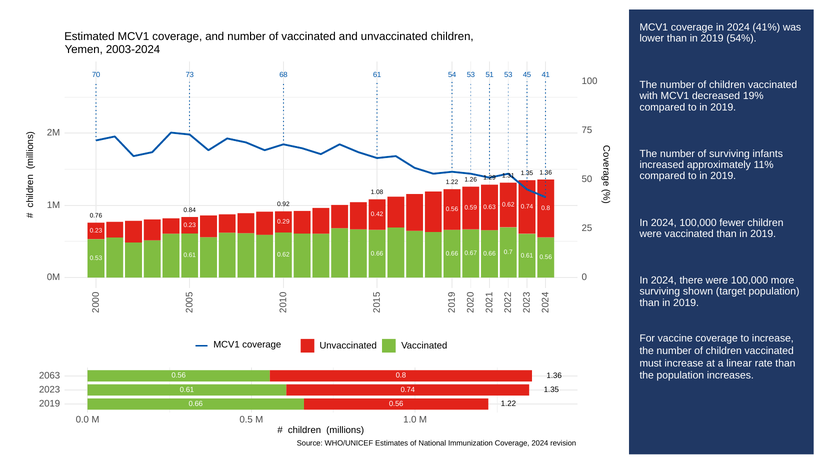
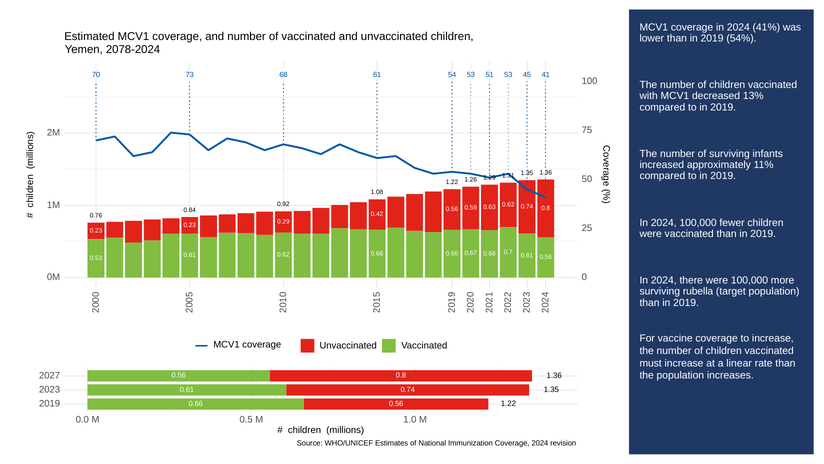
2003-2024: 2003-2024 -> 2078-2024 (133, 49)
19%: 19% -> 13% (753, 96)
shown: shown -> rubella (698, 291)
2063: 2063 -> 2027 (50, 375)
